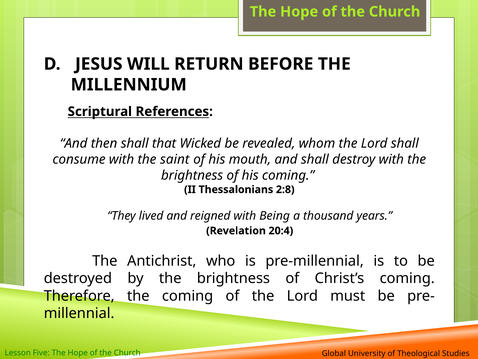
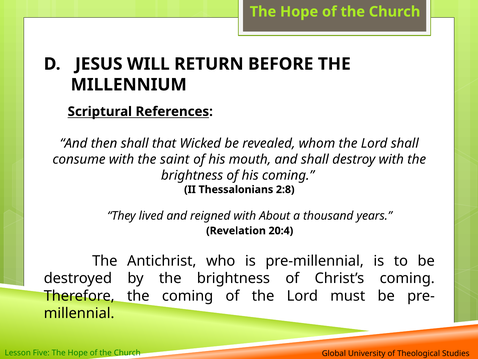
Being: Being -> About (275, 216)
